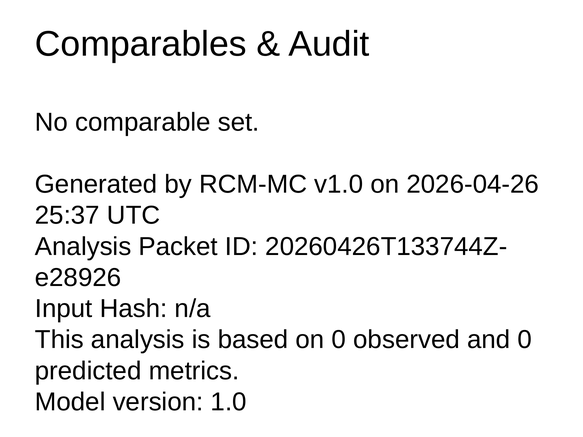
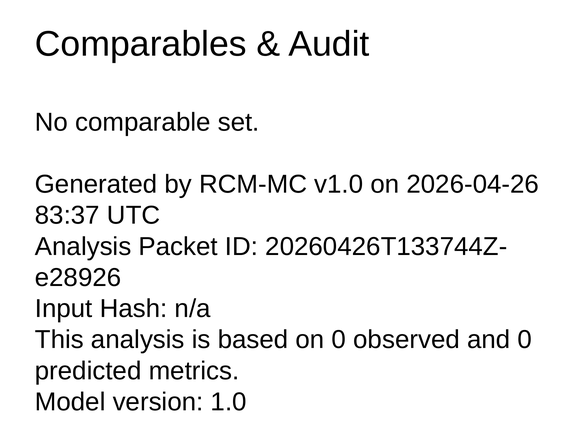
25:37: 25:37 -> 83:37 (67, 216)
